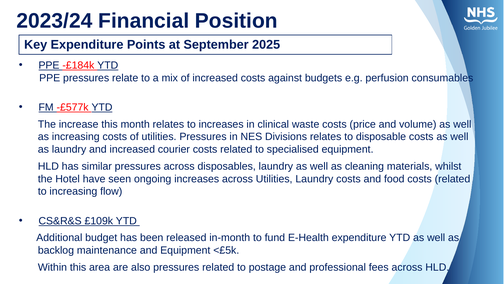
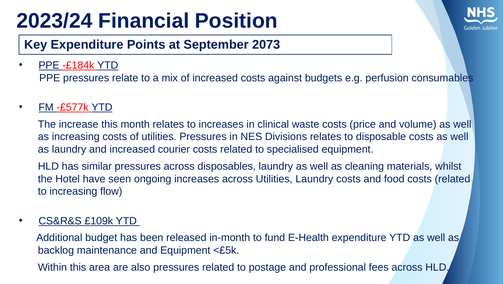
2025: 2025 -> 2073 (266, 45)
